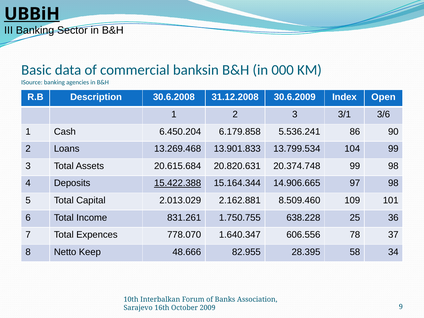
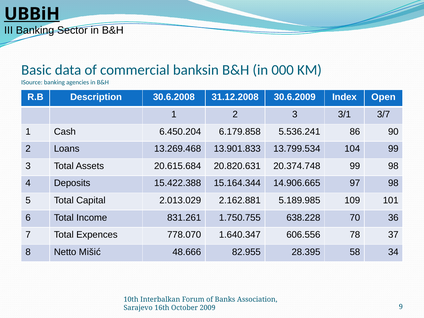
3/6: 3/6 -> 3/7 (384, 114)
15.422.388 underline: present -> none (178, 183)
8.509.460: 8.509.460 -> 5.189.985 (299, 200)
25: 25 -> 70 (355, 218)
Keep: Keep -> Mišić (90, 252)
